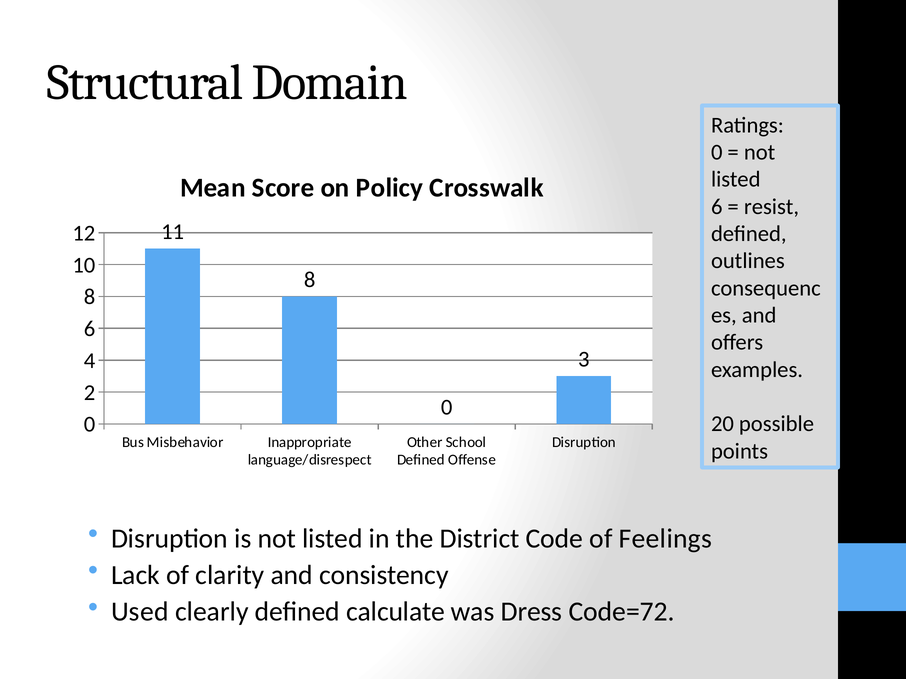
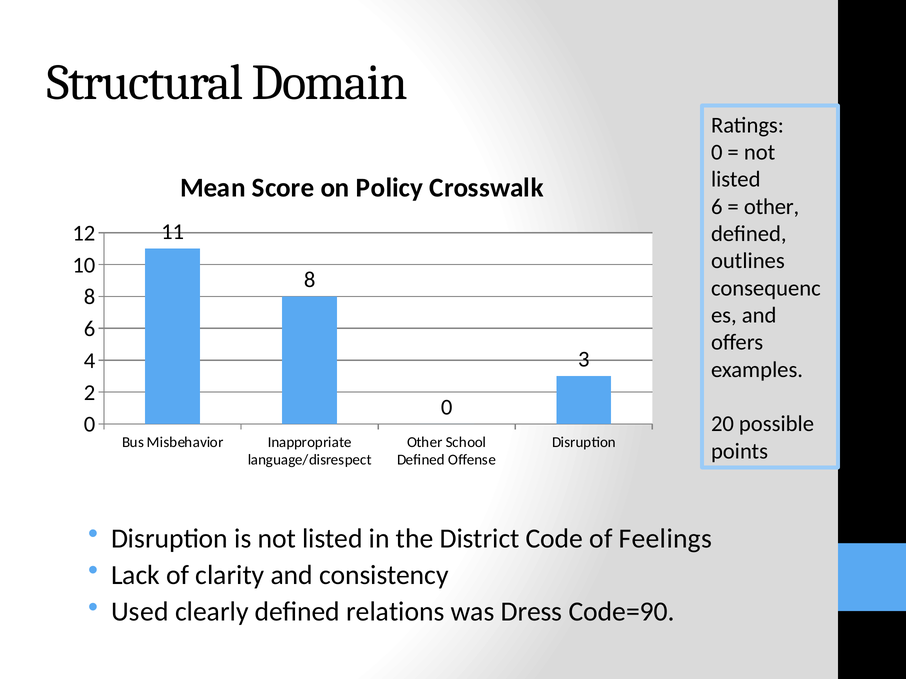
resist: resist -> other (772, 207)
calculate: calculate -> relations (396, 612)
Code=72: Code=72 -> Code=90 (622, 612)
